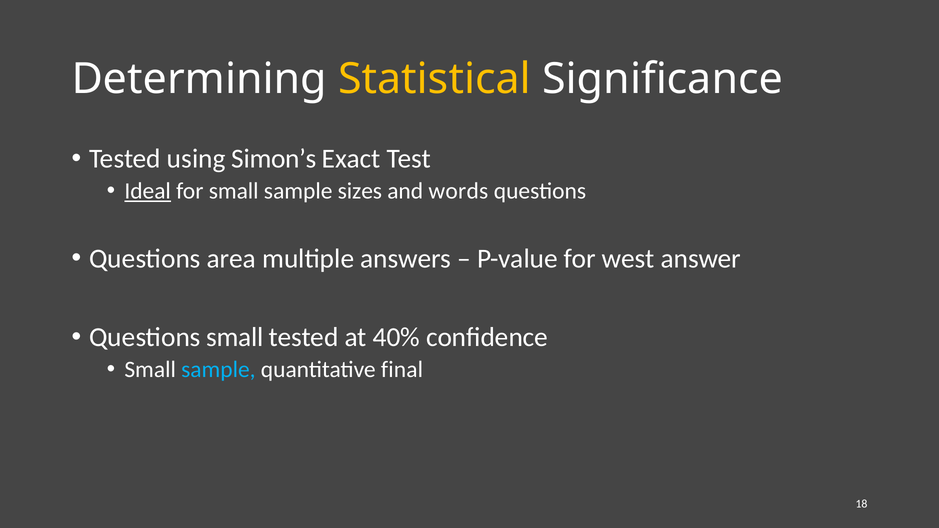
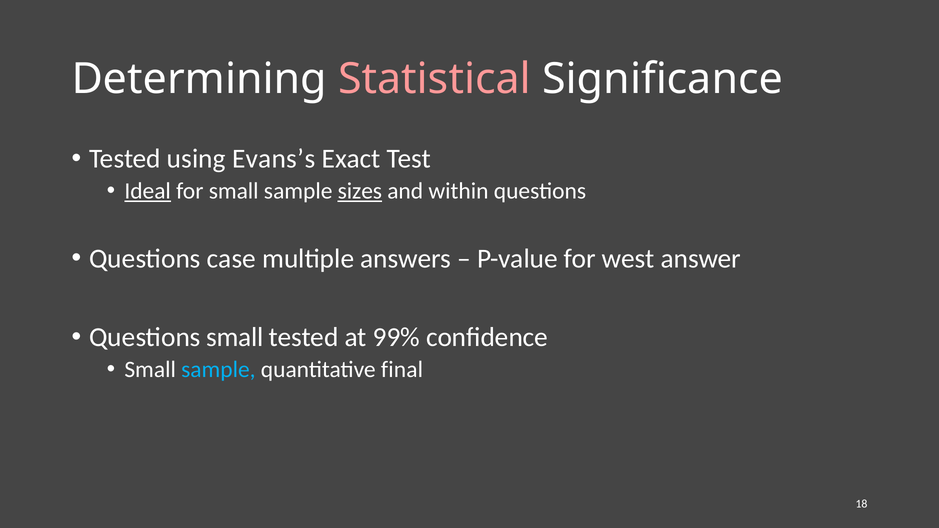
Statistical colour: yellow -> pink (435, 79)
Simon’s: Simon’s -> Evans’s (274, 159)
sizes underline: none -> present (360, 191)
words: words -> within (458, 191)
area: area -> case (231, 259)
40%: 40% -> 99% (396, 337)
